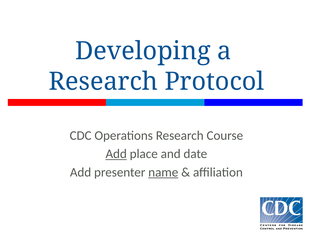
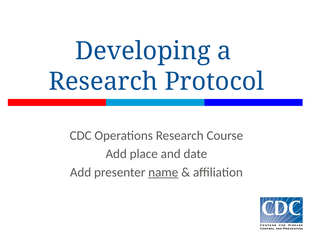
Add underline: present -> none (116, 154)
